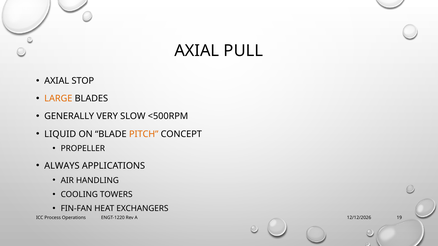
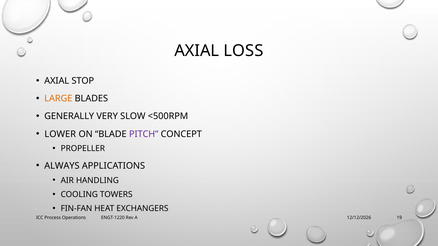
PULL: PULL -> LOSS (243, 51)
LIQUID: LIQUID -> LOWER (60, 134)
PITCH colour: orange -> purple (144, 134)
